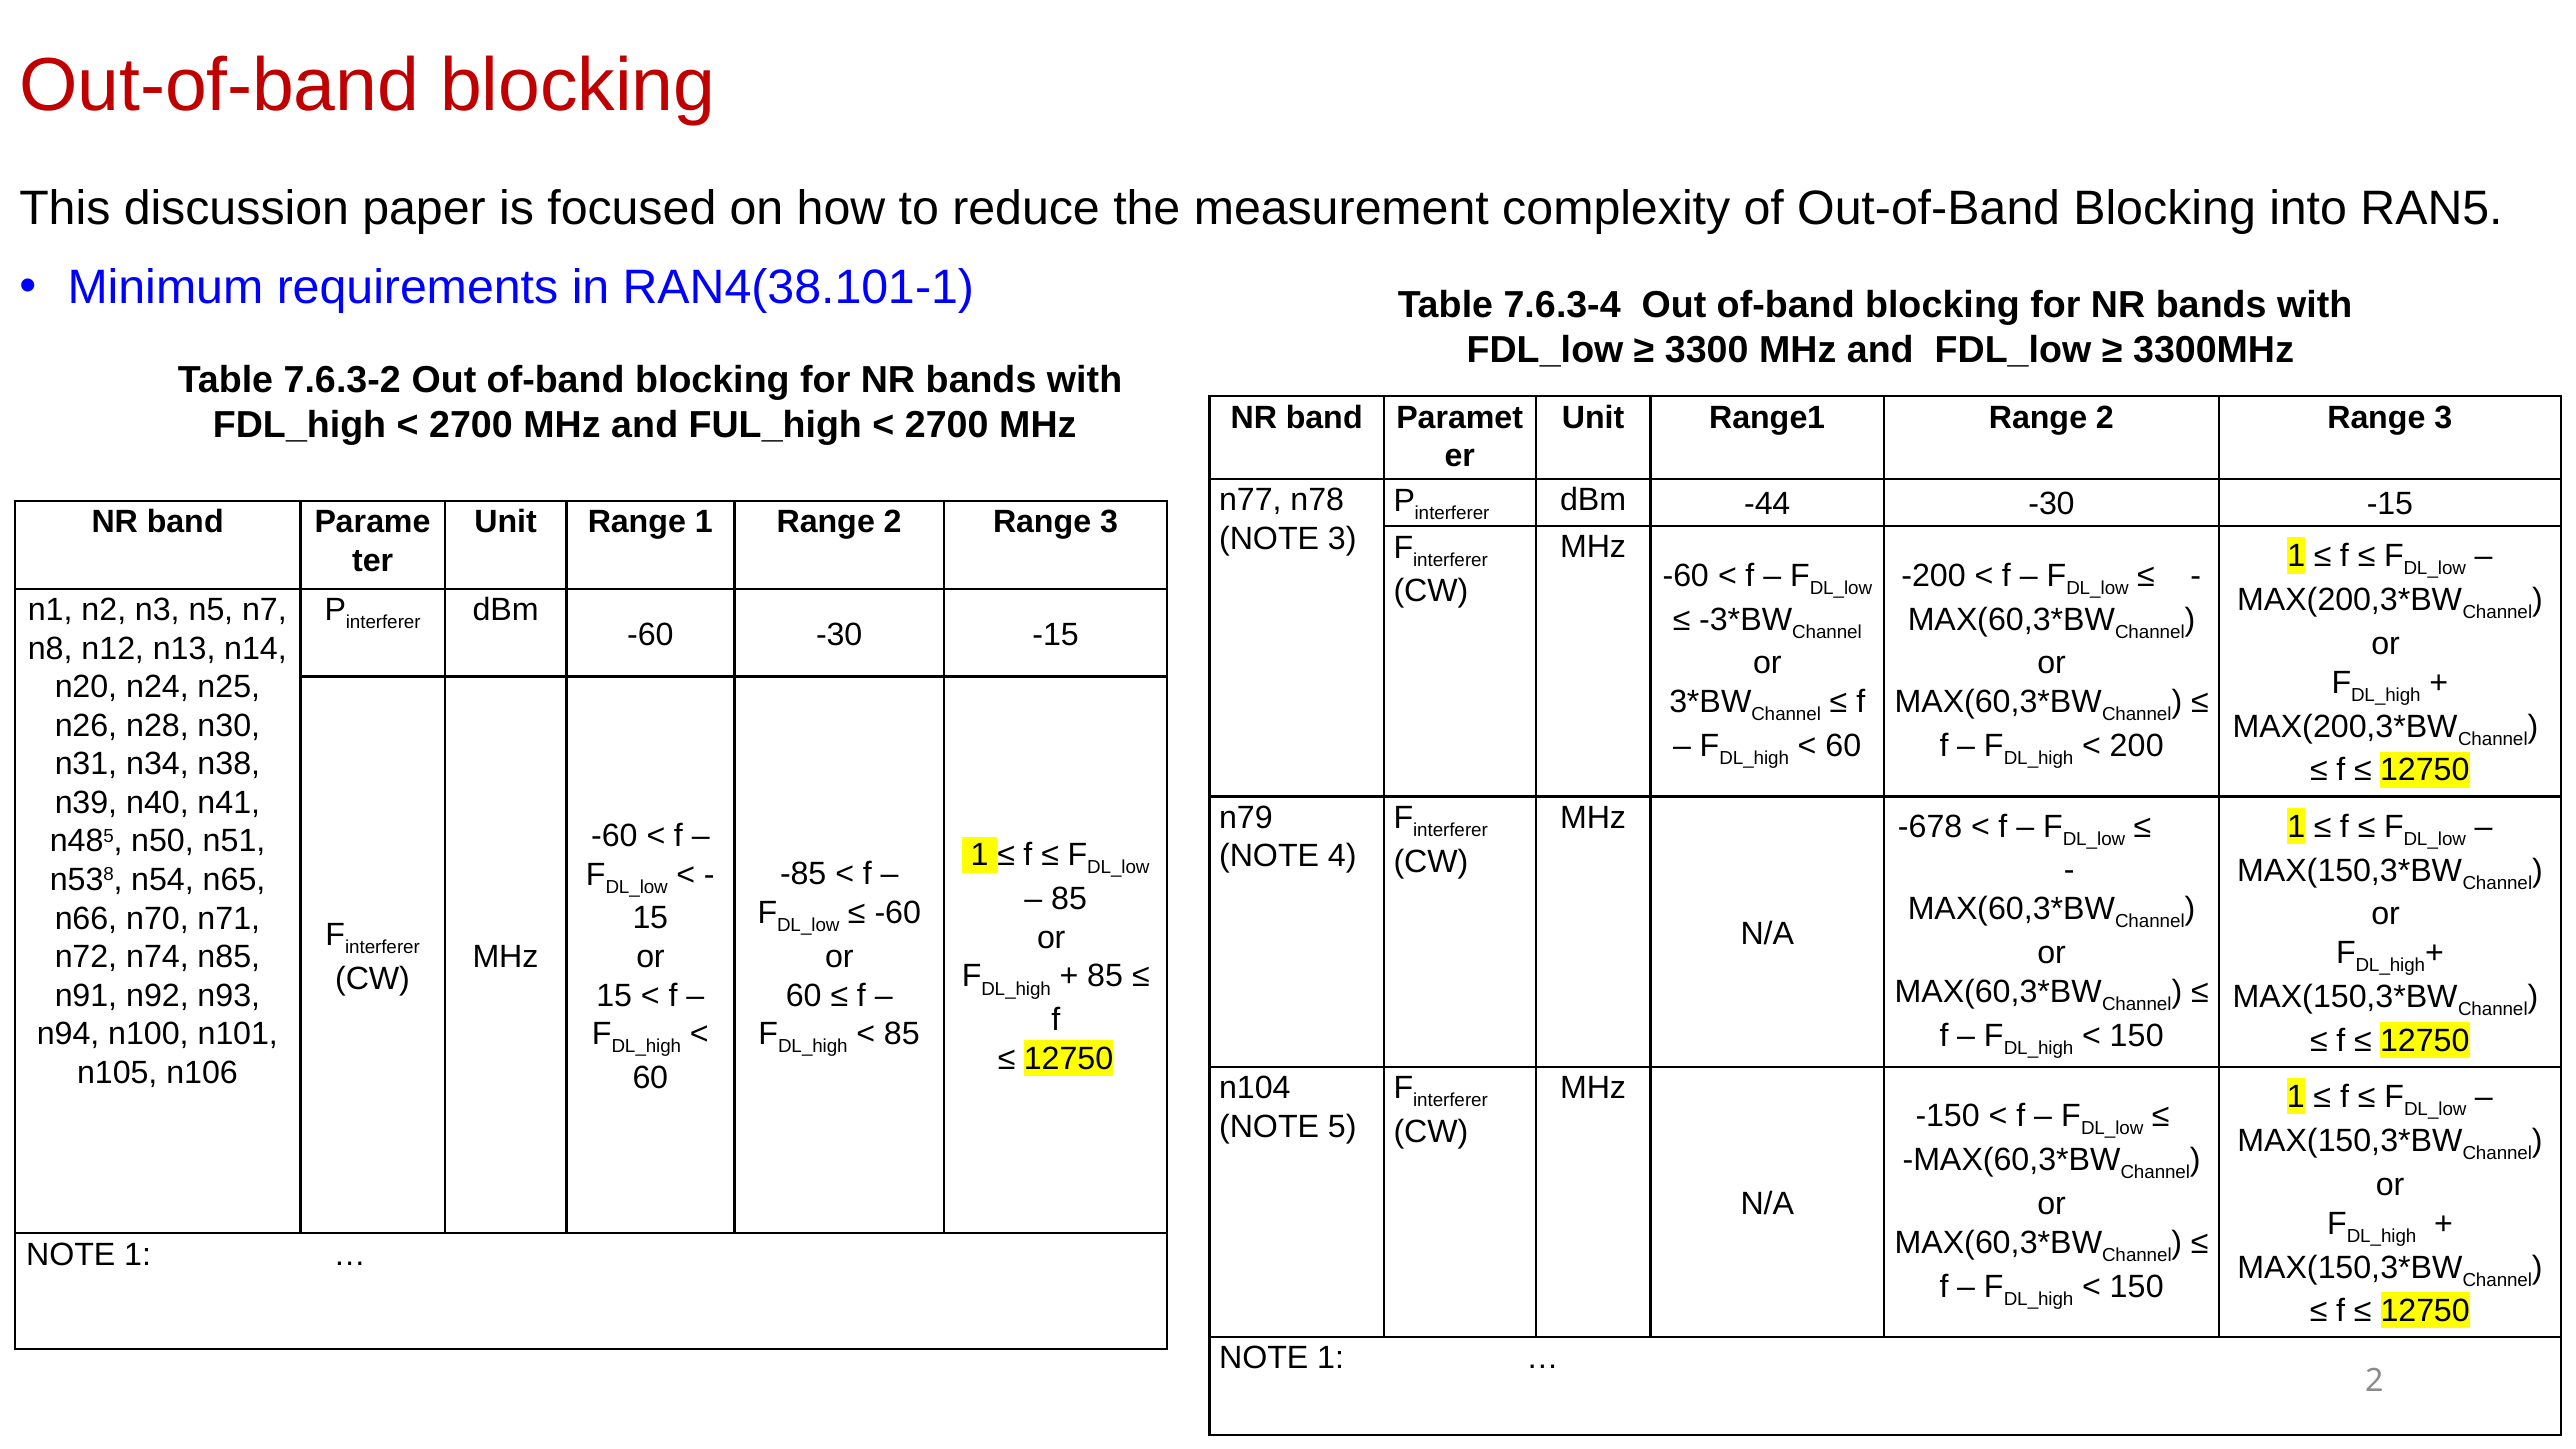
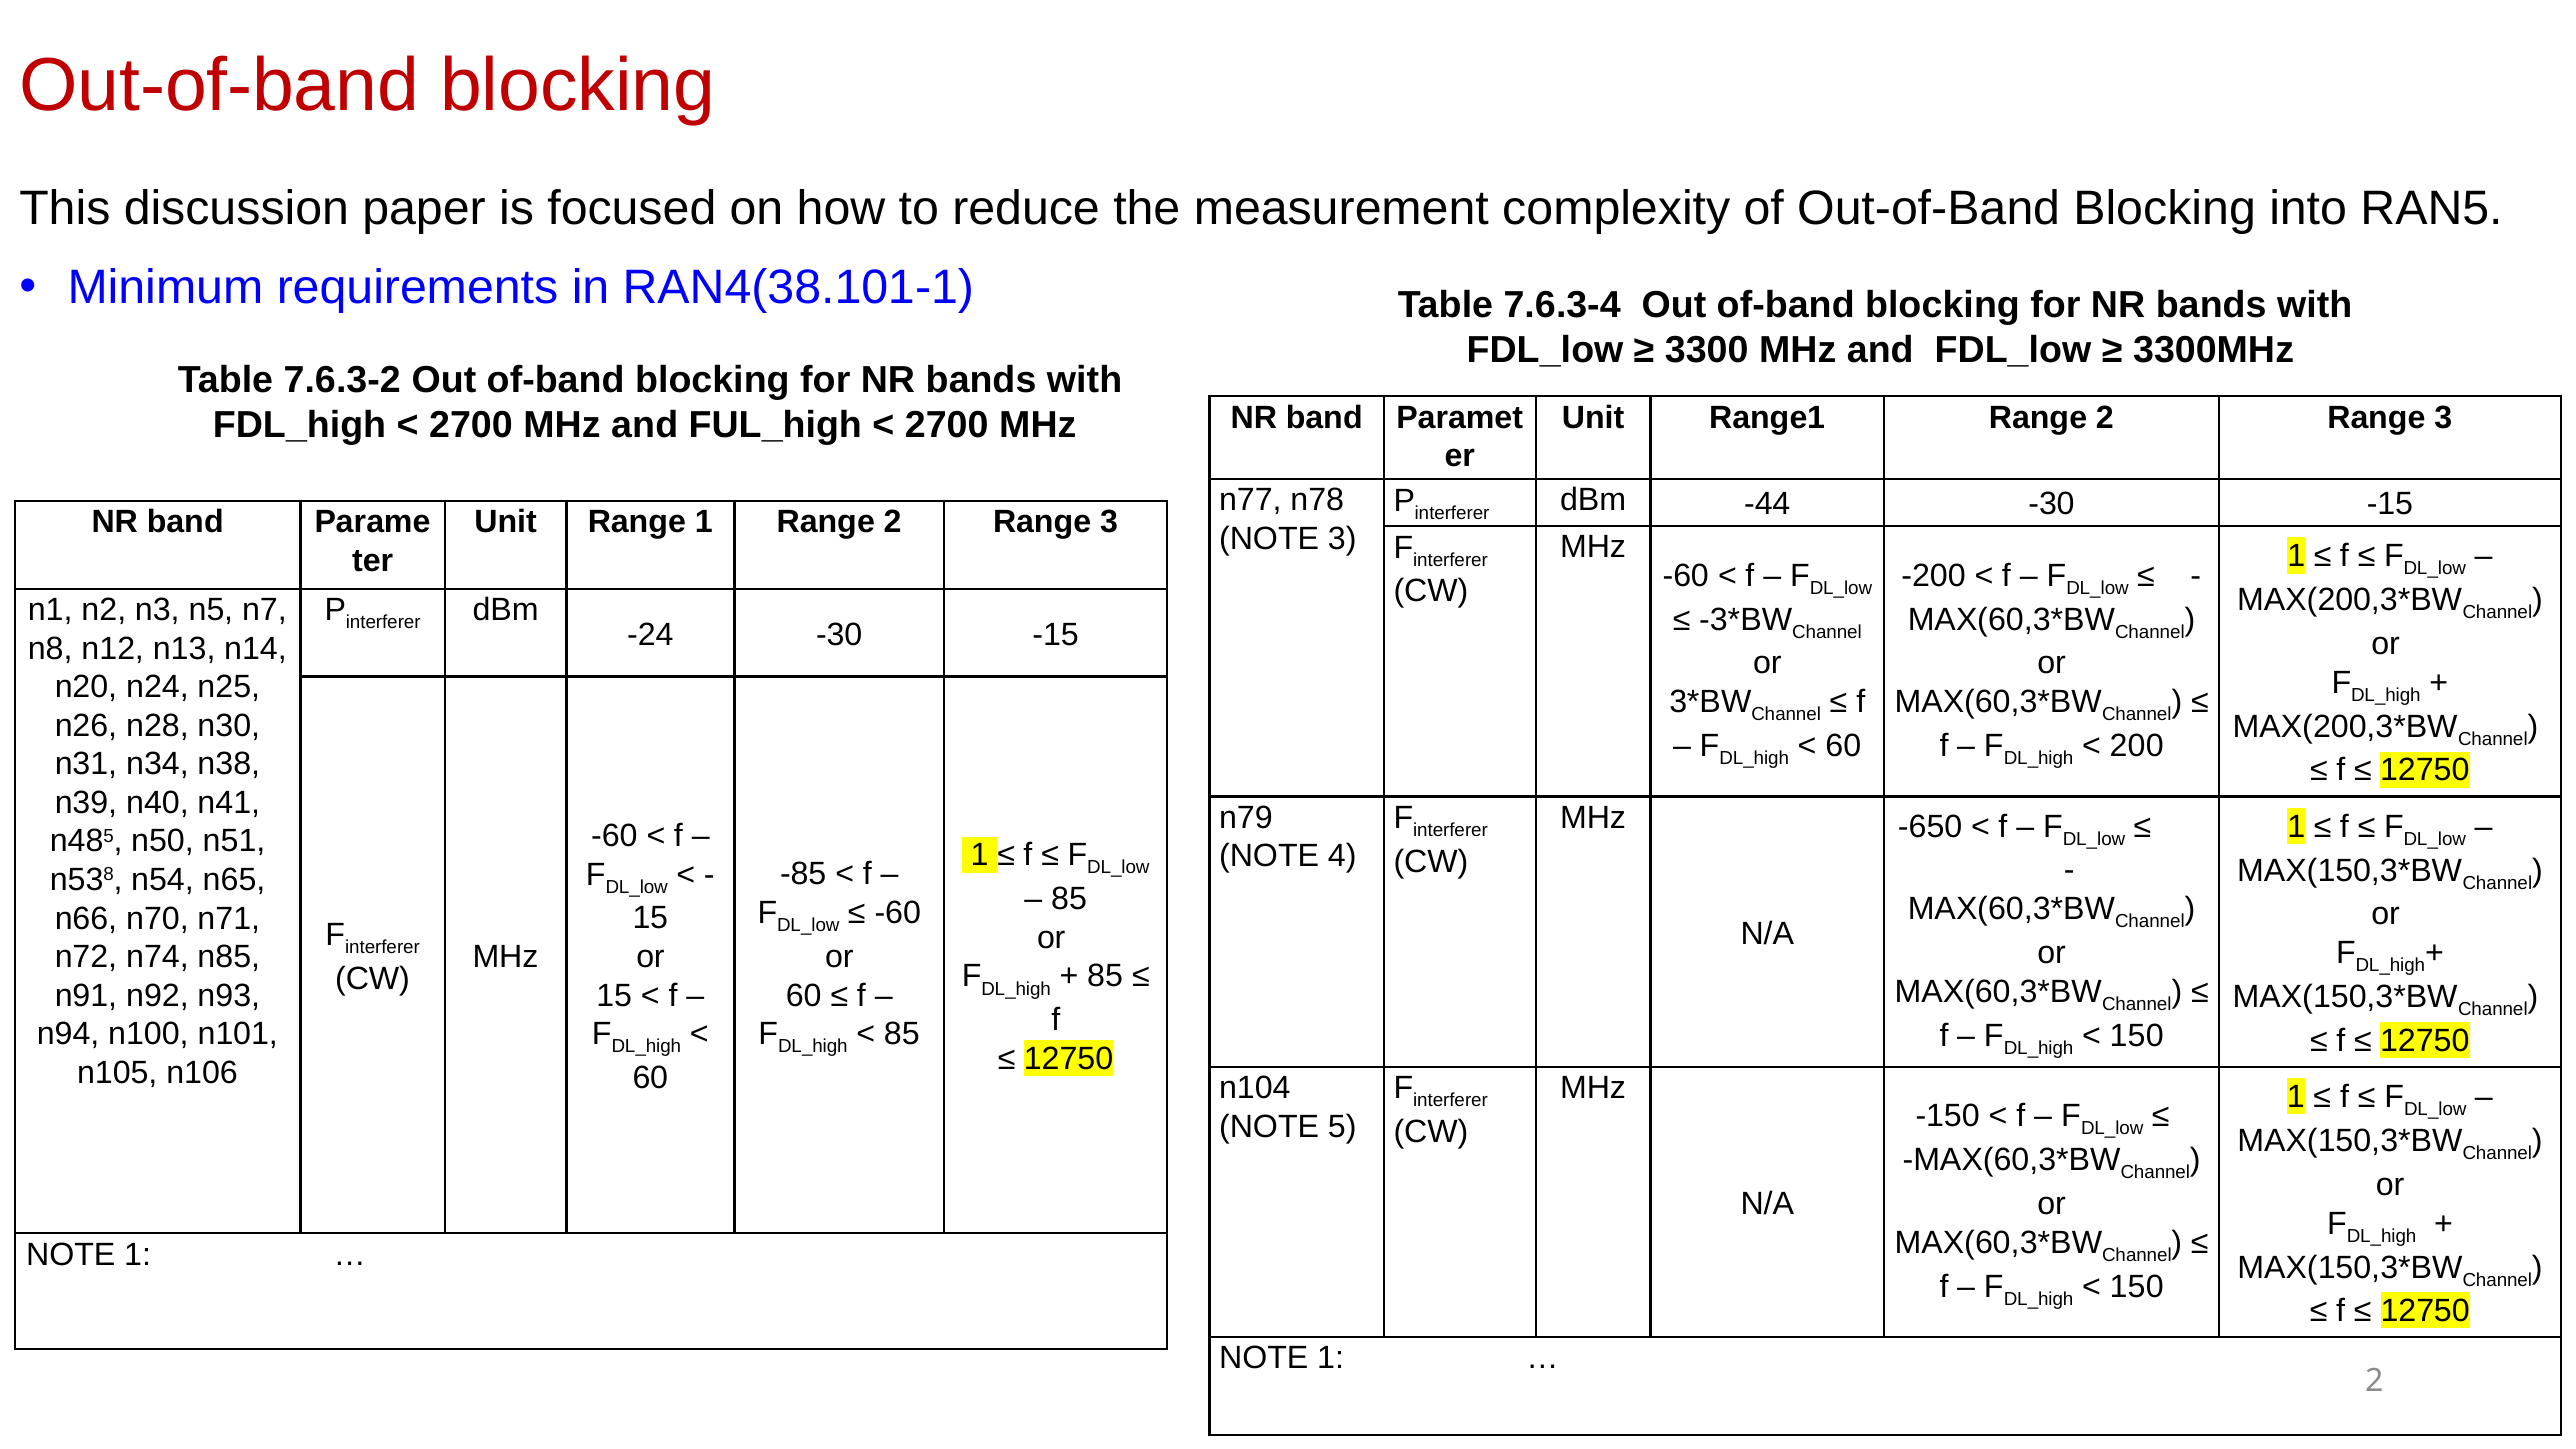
-60: -60 -> -24 (650, 635)
-678: -678 -> -650 (1930, 827)
